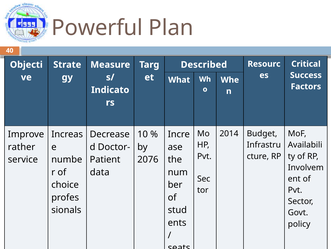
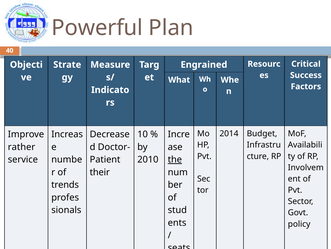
Described: Described -> Engrained (204, 65)
2076: 2076 -> 2010 (148, 159)
the underline: none -> present (175, 159)
data: data -> their (100, 172)
choice: choice -> trends (65, 184)
